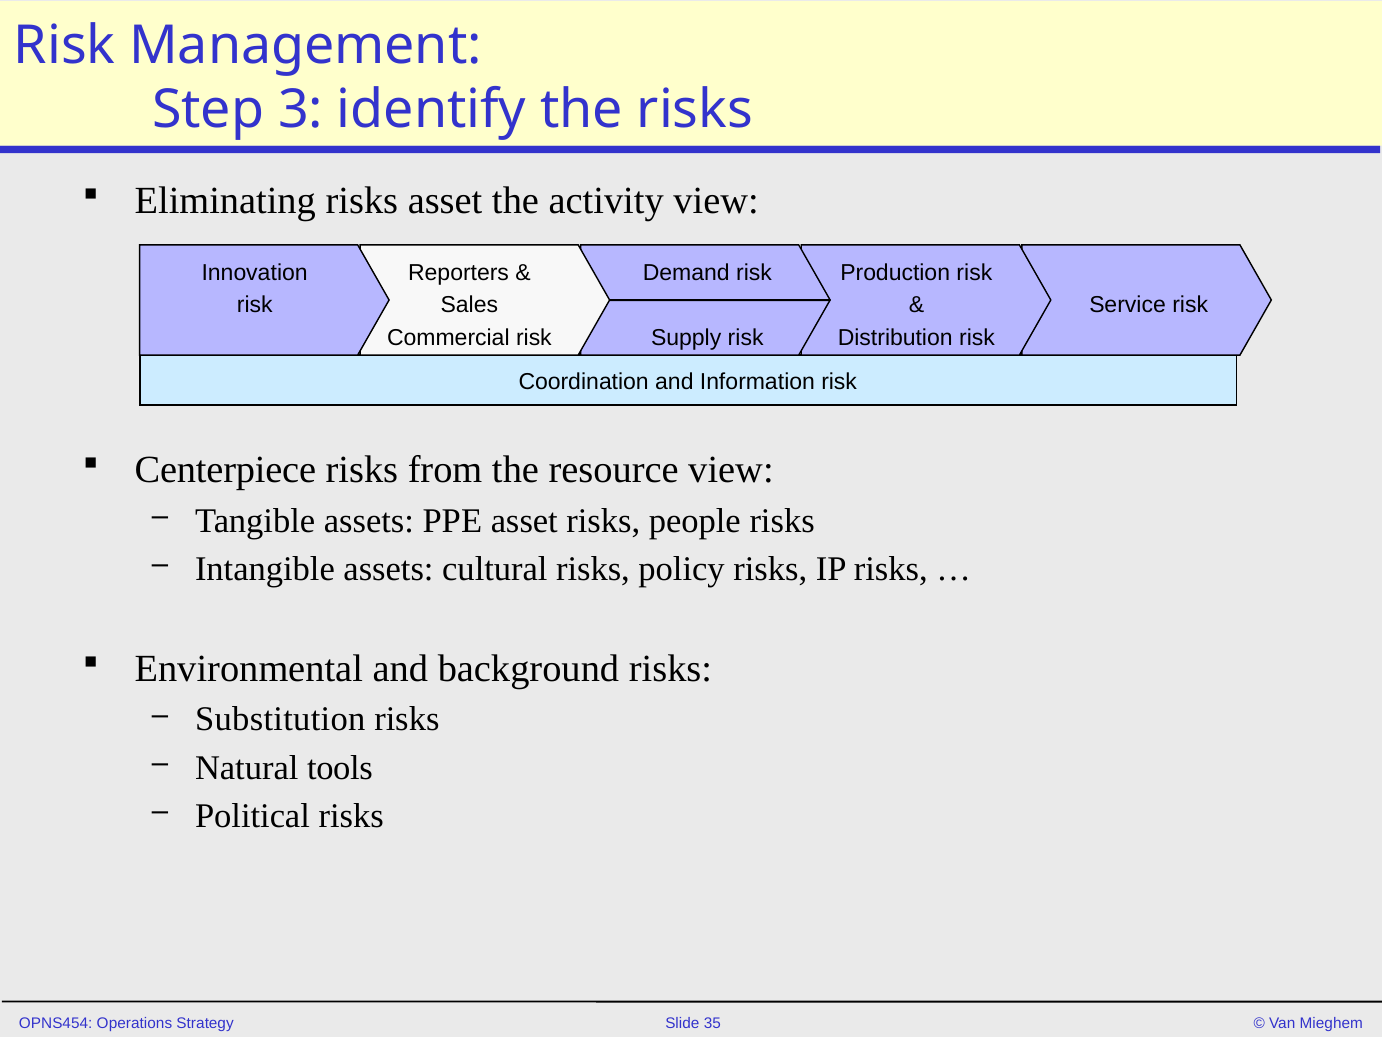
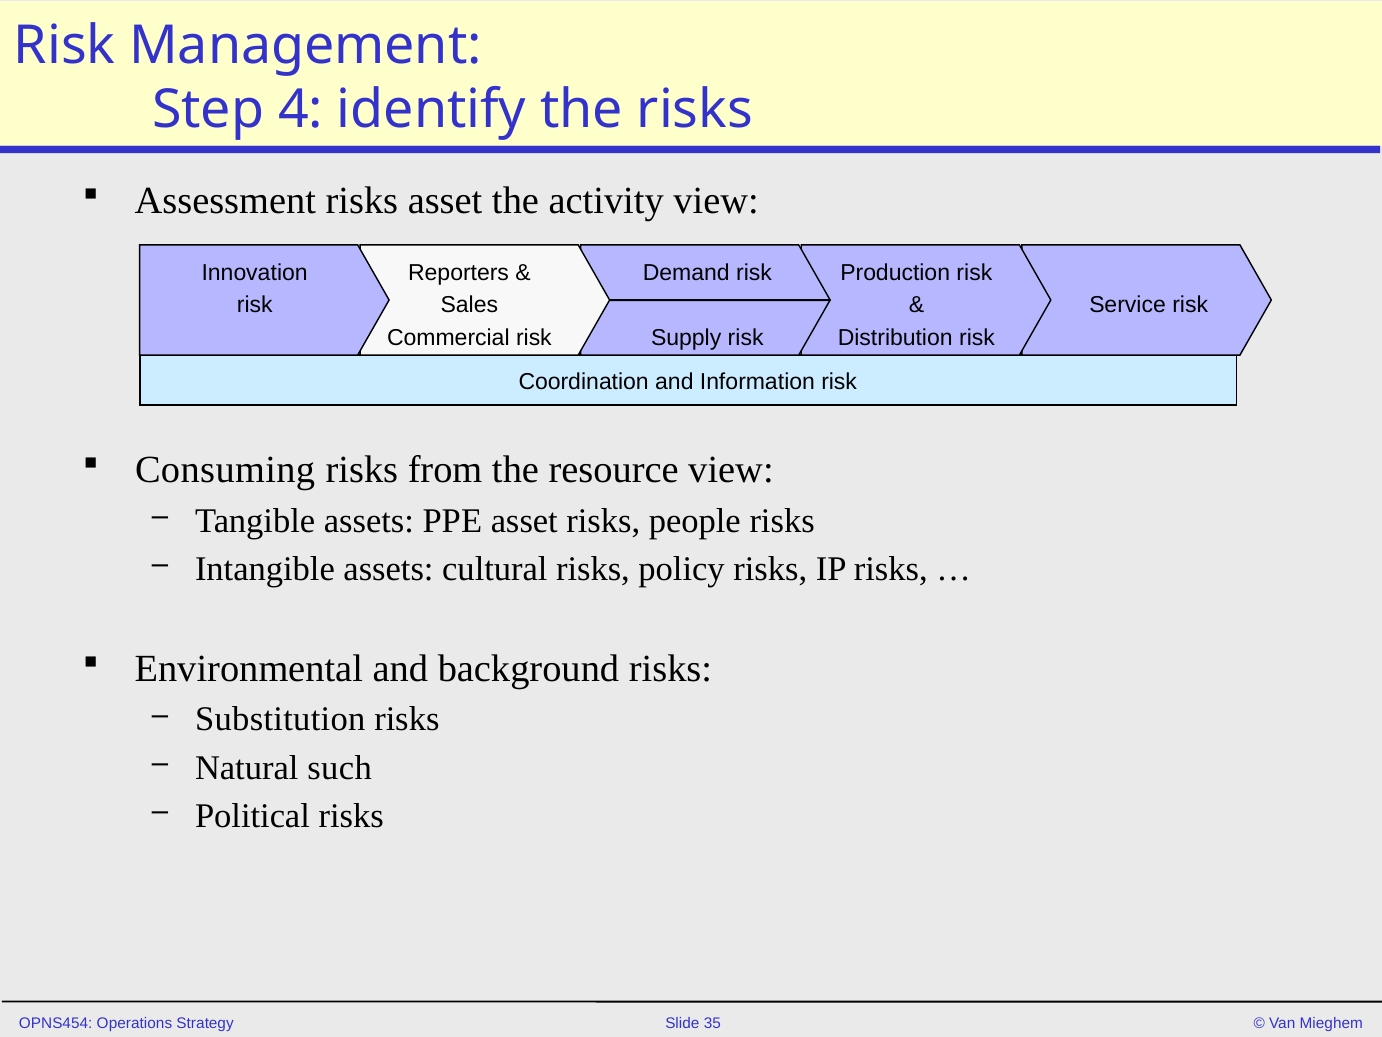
3: 3 -> 4 (301, 110)
Eliminating: Eliminating -> Assessment (225, 201)
Centerpiece: Centerpiece -> Consuming (225, 470)
tools: tools -> such (340, 768)
